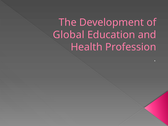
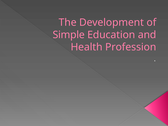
Global: Global -> Simple (69, 35)
